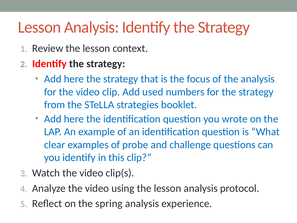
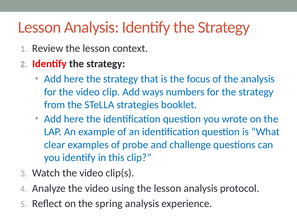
used: used -> ways (153, 92)
